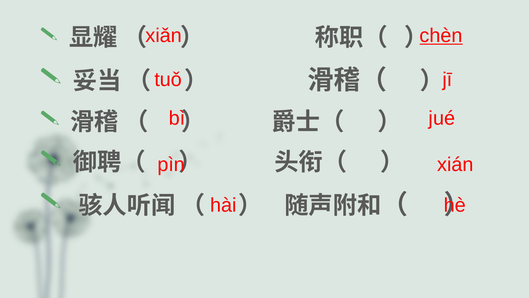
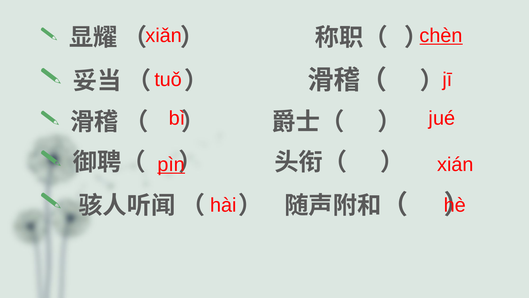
pìn underline: none -> present (171, 164)
